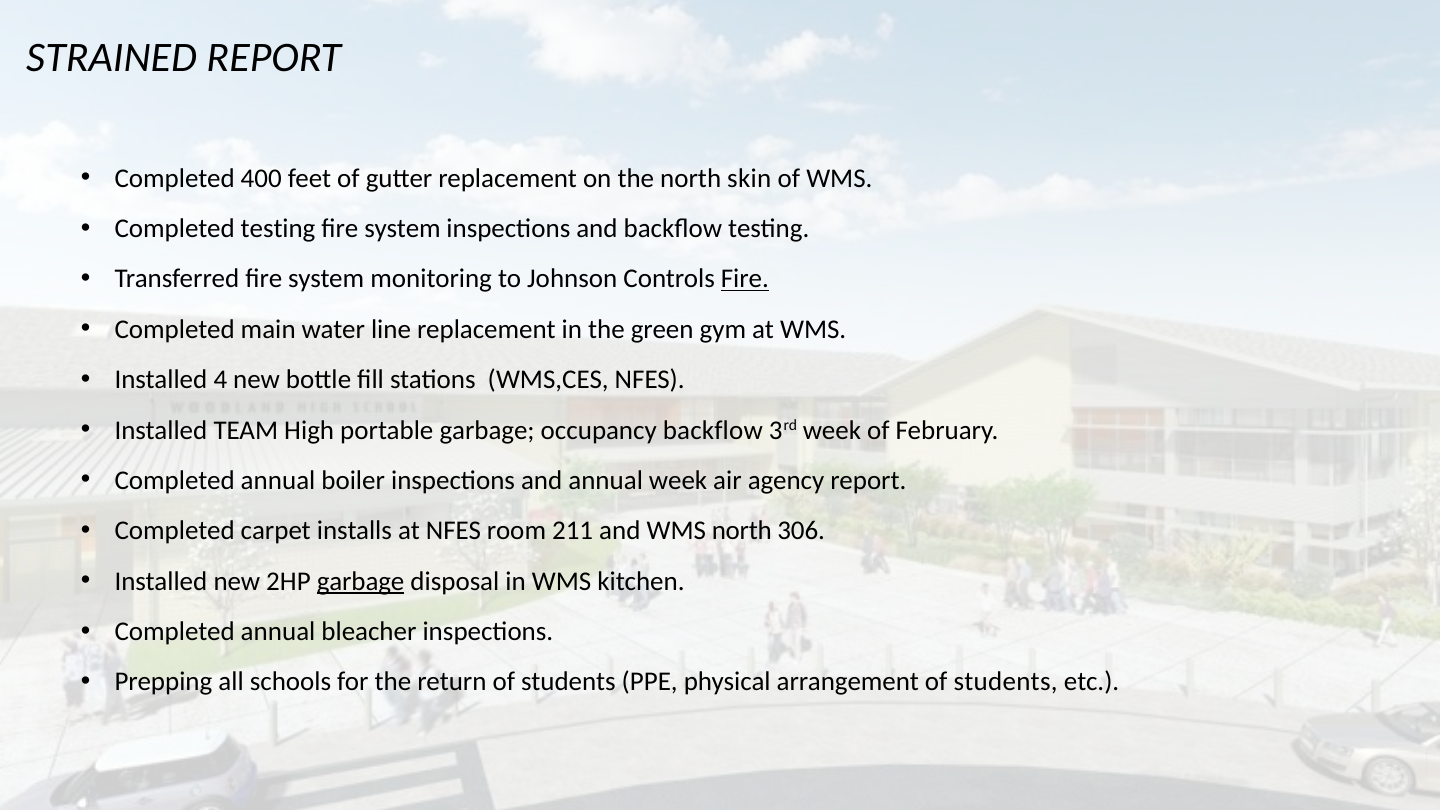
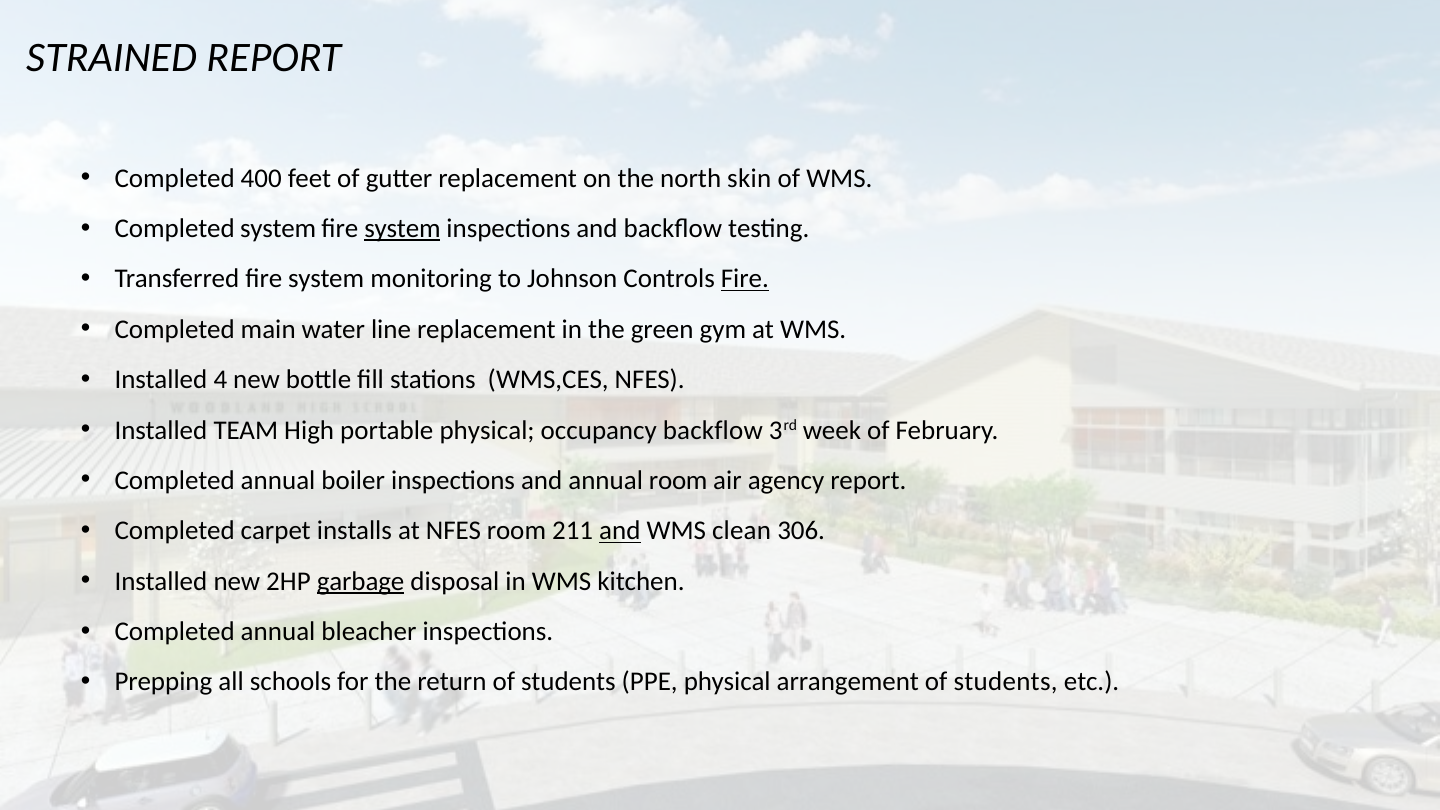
Completed testing: testing -> system (278, 229)
system underline: none -> present (402, 229)
portable garbage: garbage -> physical (487, 430)
annual week: week -> room (678, 480)
and underline: none -> present (620, 531)
WMS north: north -> clean (742, 531)
